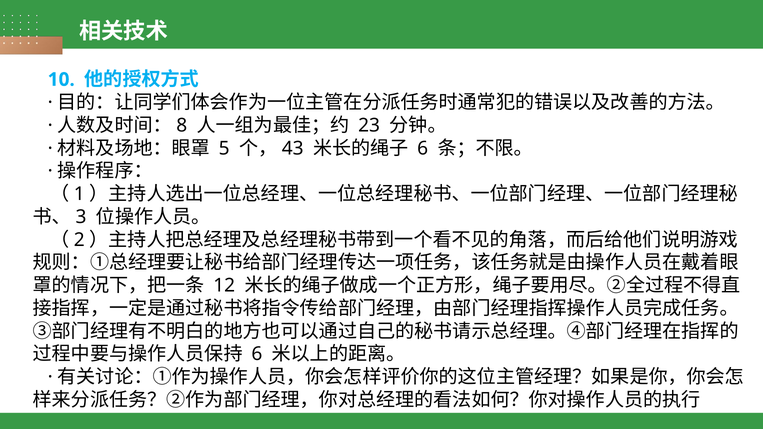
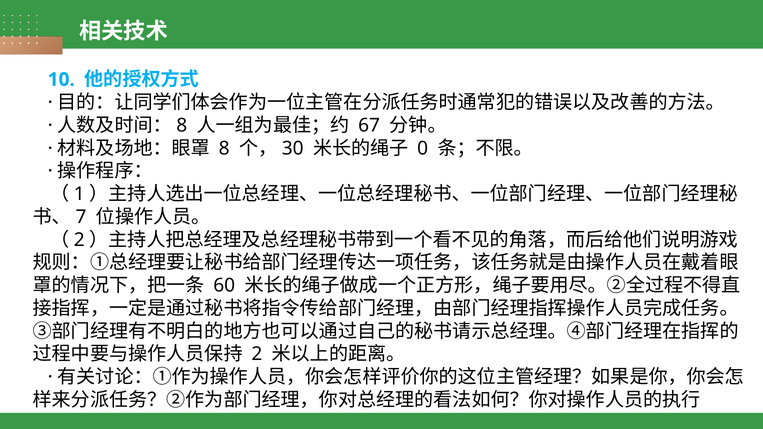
23: 23 -> 67 (369, 125)
5: 5 -> 8 (224, 148)
43: 43 -> 30 (293, 148)
6: 6 -> 0 (423, 148)
3: 3 -> 7 (81, 217)
12: 12 -> 60 (224, 286)
6: 6 -> 2 (257, 354)
